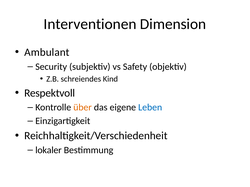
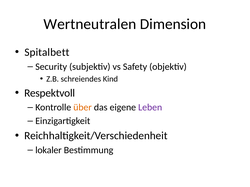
Interventionen: Interventionen -> Wertneutralen (90, 24)
Ambulant: Ambulant -> Spitalbett (47, 52)
Leben colour: blue -> purple (150, 108)
